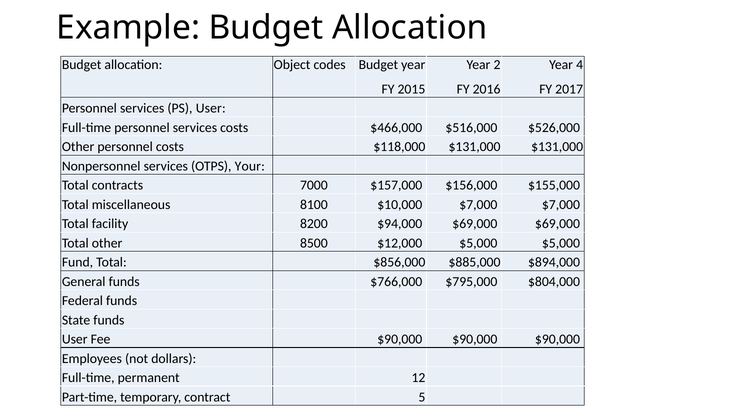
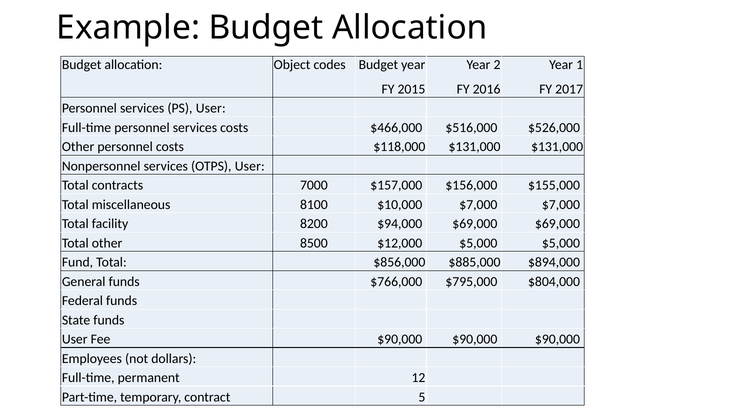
4: 4 -> 1 (580, 65)
OTPS Your: Your -> User (250, 166)
